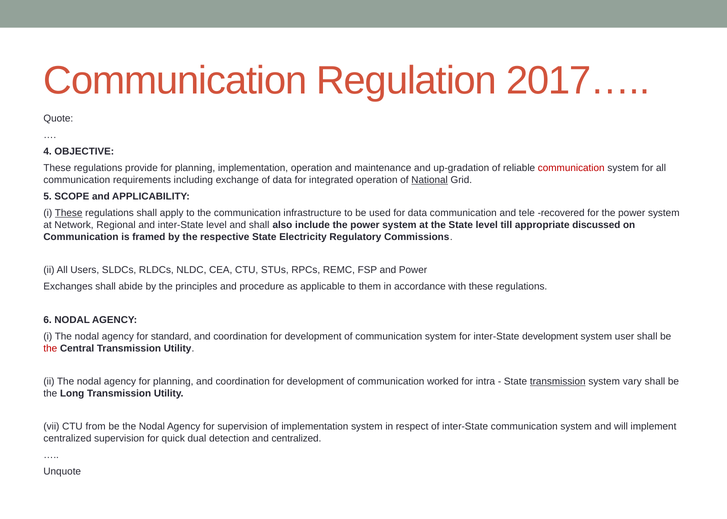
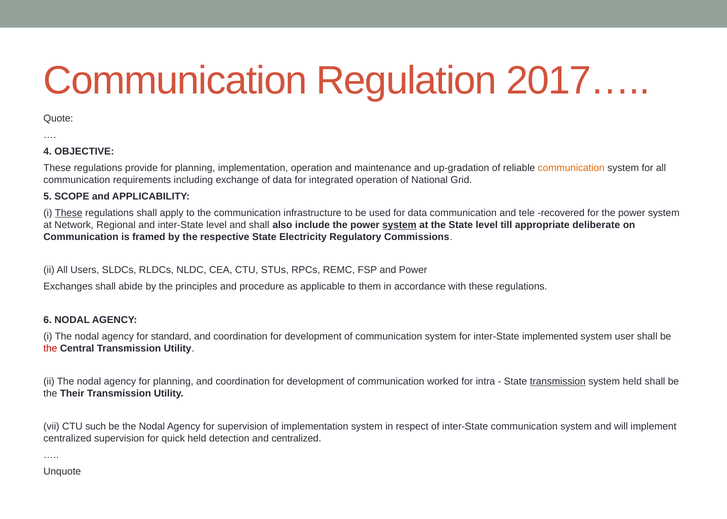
communication colour: red -> orange (571, 168)
National underline: present -> none (430, 180)
system underline: none -> present (399, 225)
discussed: discussed -> deliberate (596, 225)
inter-State development: development -> implemented (550, 337)
system vary: vary -> held (632, 382)
Long: Long -> Their (72, 394)
from: from -> such (96, 427)
quick dual: dual -> held (197, 439)
